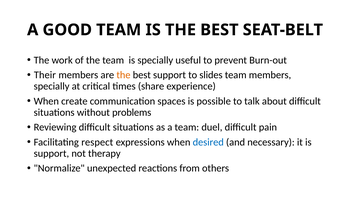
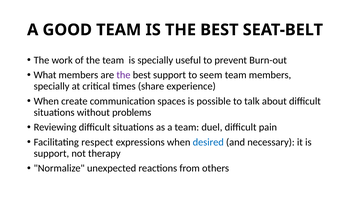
Their: Their -> What (45, 75)
the colour: orange -> purple (123, 75)
slides: slides -> seem (211, 75)
